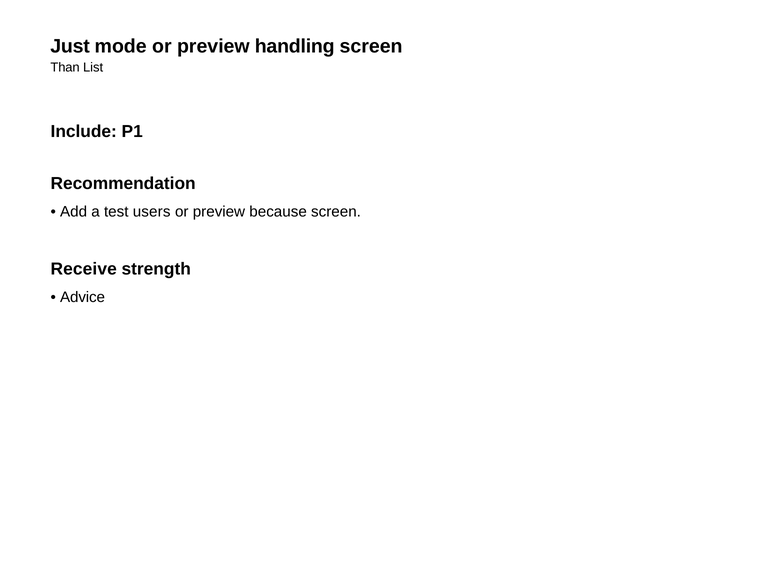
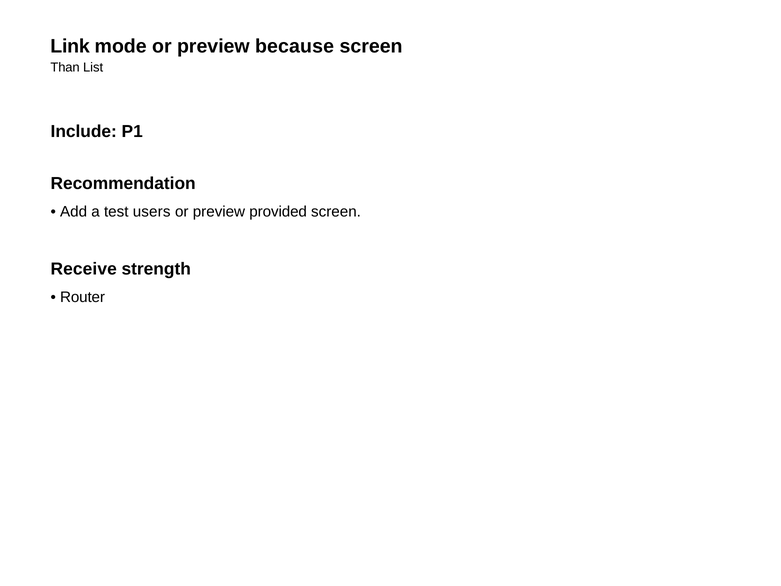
Just: Just -> Link (70, 46)
handling: handling -> because (295, 46)
because: because -> provided (278, 212)
Advice: Advice -> Router (83, 297)
